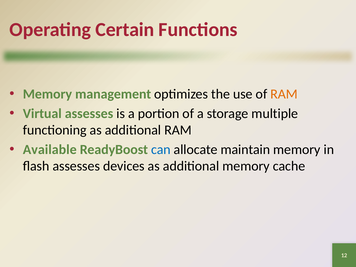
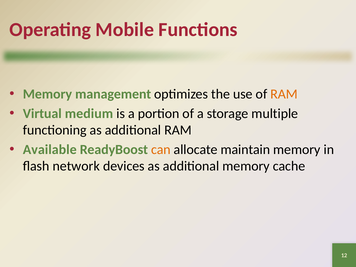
Certain: Certain -> Mobile (125, 30)
Virtual assesses: assesses -> medium (89, 114)
can colour: blue -> orange (161, 150)
flash assesses: assesses -> network (76, 166)
